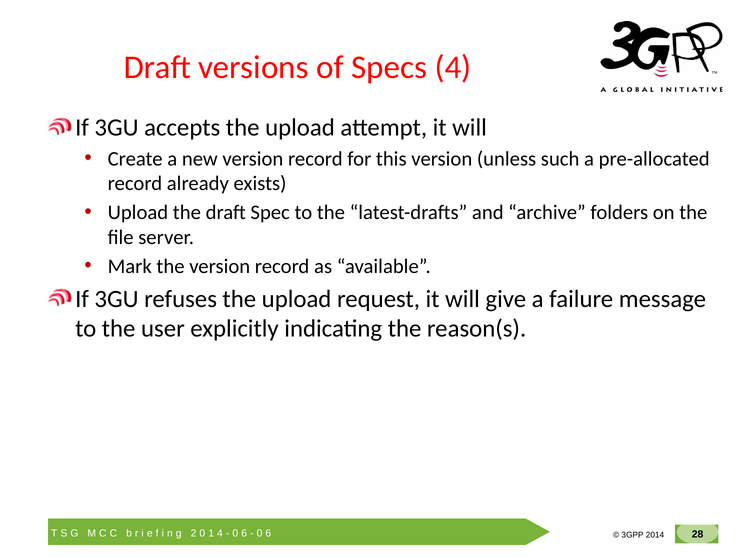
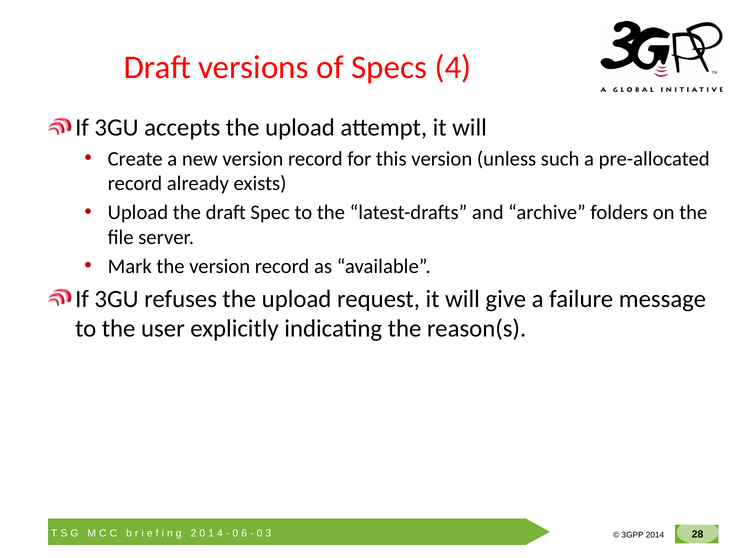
6: 6 -> 3 (268, 534)
